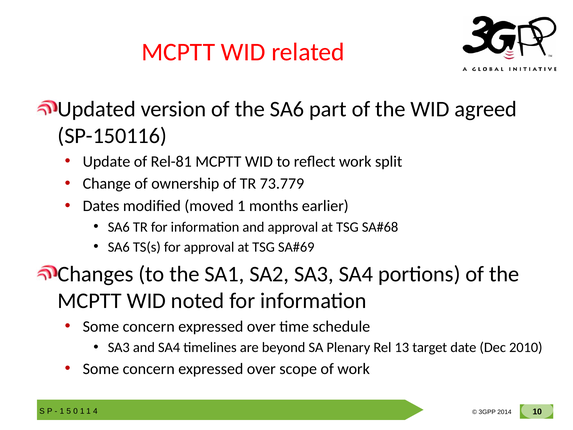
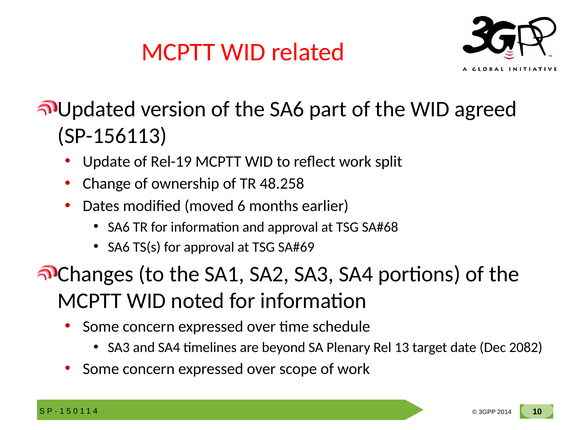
SP-150116: SP-150116 -> SP-156113 (112, 136)
Rel-81: Rel-81 -> Rel-19 (171, 161)
73.779: 73.779 -> 48.258 (282, 184)
moved 1: 1 -> 6 (241, 206)
2010: 2010 -> 2082 (526, 347)
